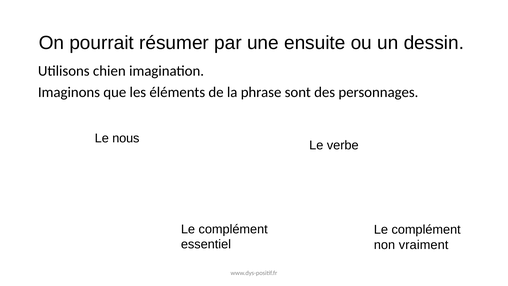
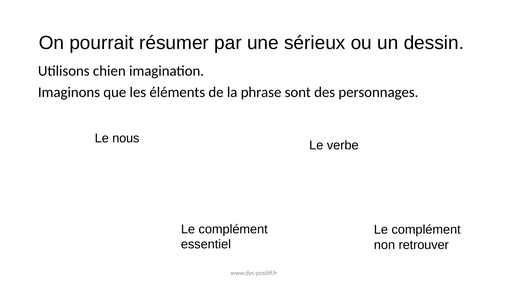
ensuite: ensuite -> sérieux (315, 43)
vraiment: vraiment -> retrouver (424, 245)
